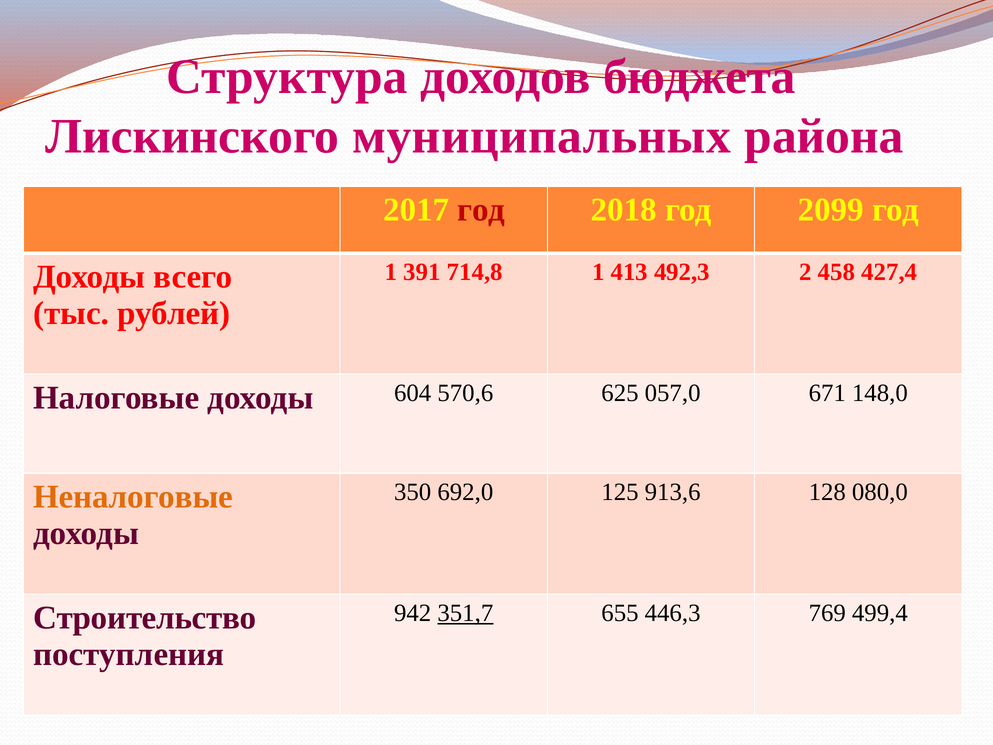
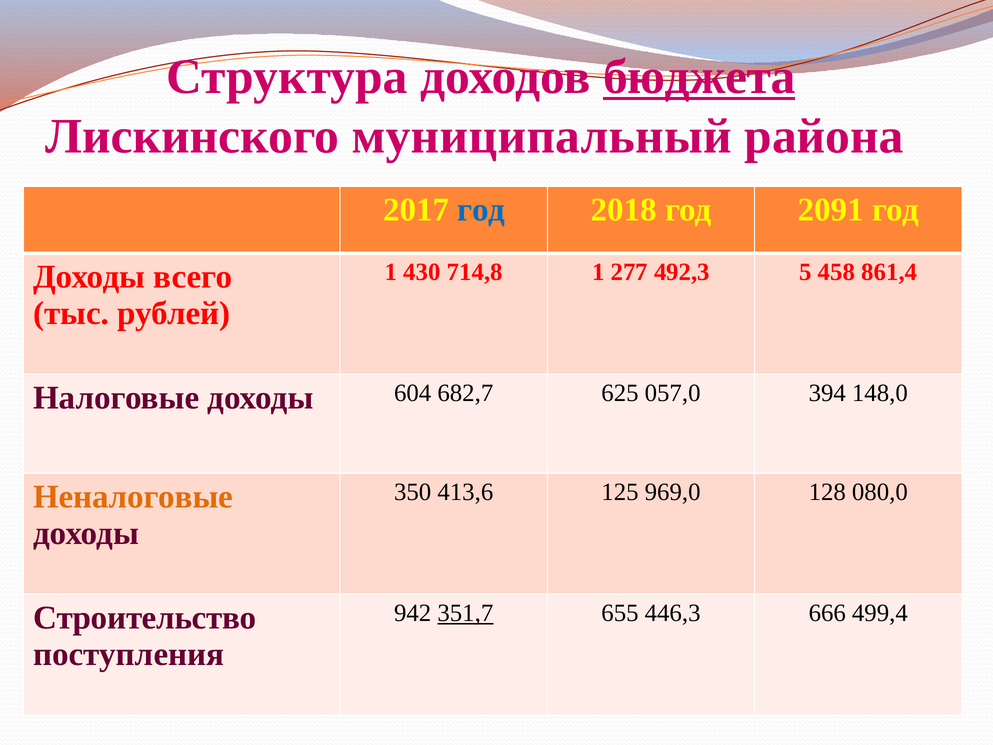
бюджета underline: none -> present (699, 77)
муниципальных: муниципальных -> муниципальный (542, 137)
год colour: red -> blue (481, 210)
2099: 2099 -> 2091 (831, 210)
391: 391 -> 430 (422, 272)
413: 413 -> 277 (629, 272)
2: 2 -> 5 (806, 272)
427,4: 427,4 -> 861,4 (889, 272)
570,6: 570,6 -> 682,7 (465, 393)
671: 671 -> 394 (827, 393)
692,0: 692,0 -> 413,6 (465, 492)
913,6: 913,6 -> 969,0 (673, 492)
769: 769 -> 666 (827, 613)
